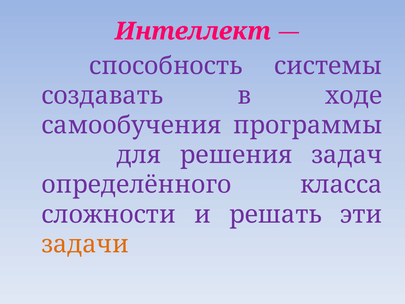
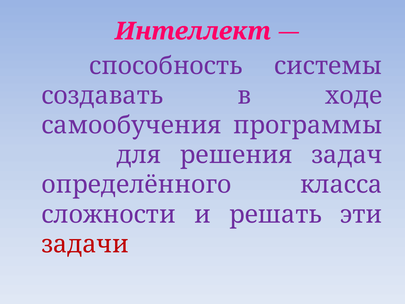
задачи colour: orange -> red (85, 244)
